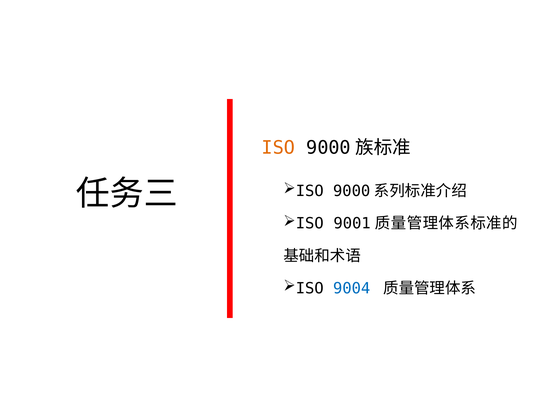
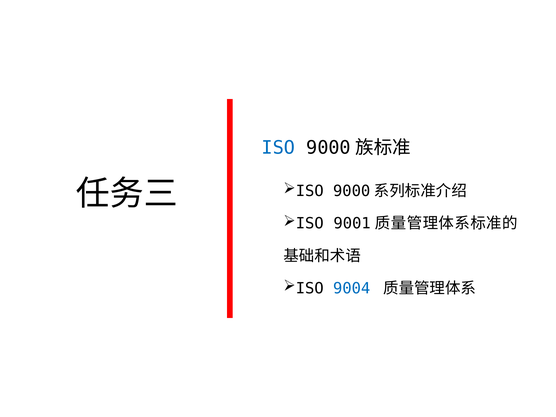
ISO colour: orange -> blue (278, 148)
